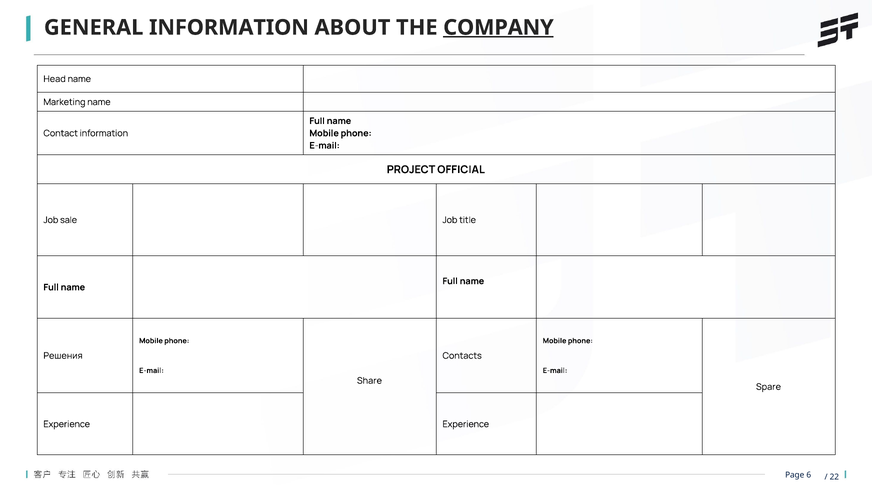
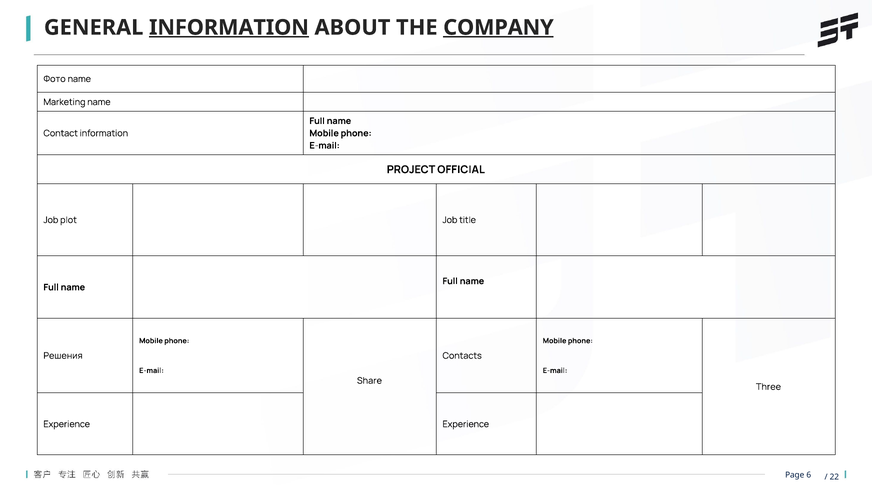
INFORMATION underline: none -> present (229, 28)
Head: Head -> Фото (55, 79)
sale: sale -> plot (68, 220)
Spare: Spare -> Three (769, 387)
